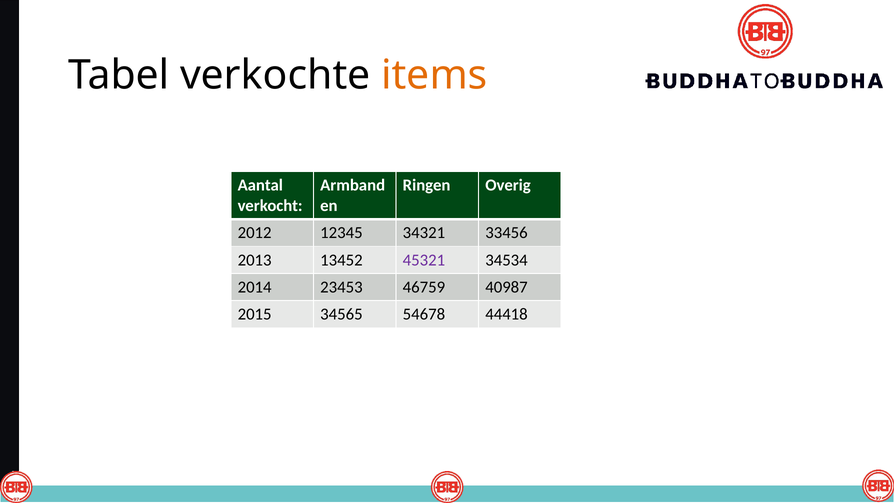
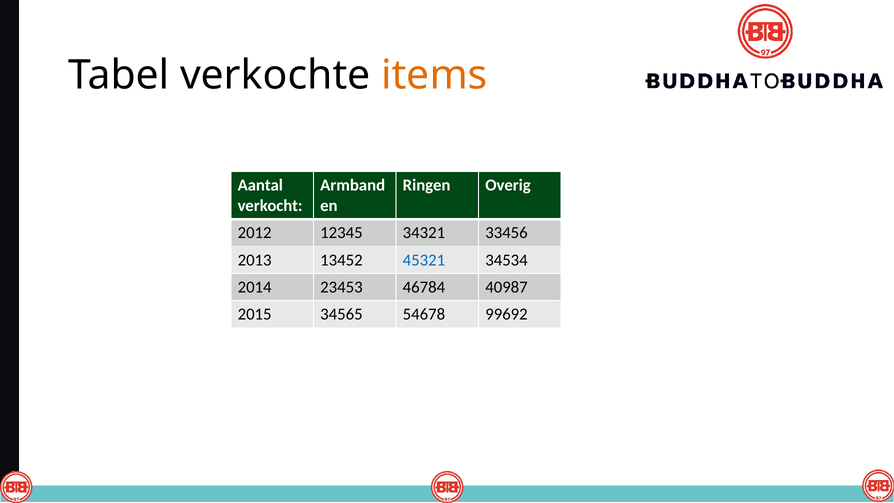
45321 colour: purple -> blue (424, 260)
46759: 46759 -> 46784 (424, 287)
44418: 44418 -> 99692 (506, 314)
